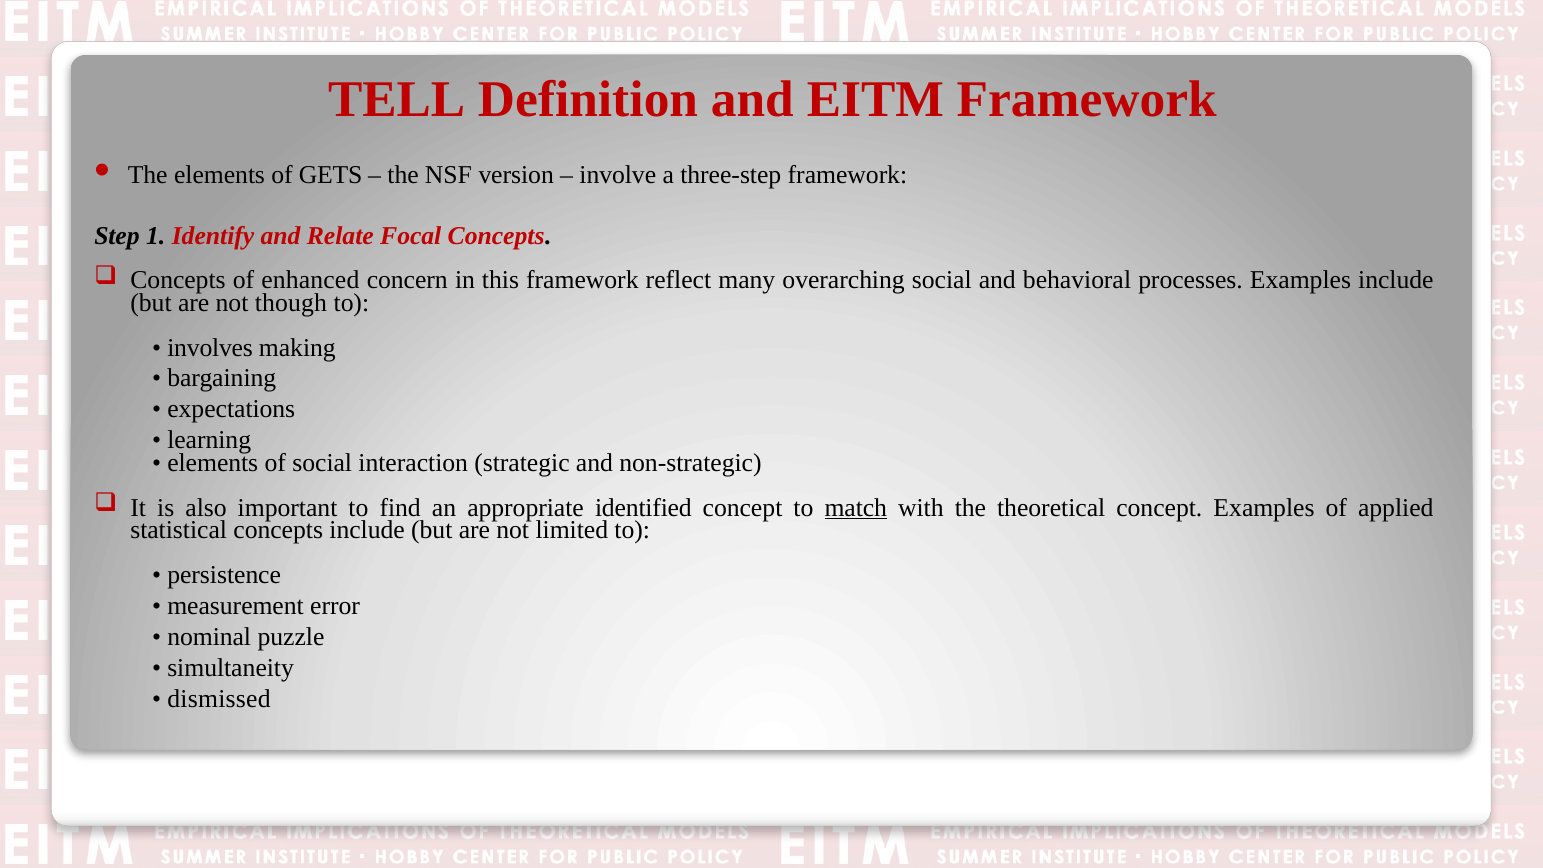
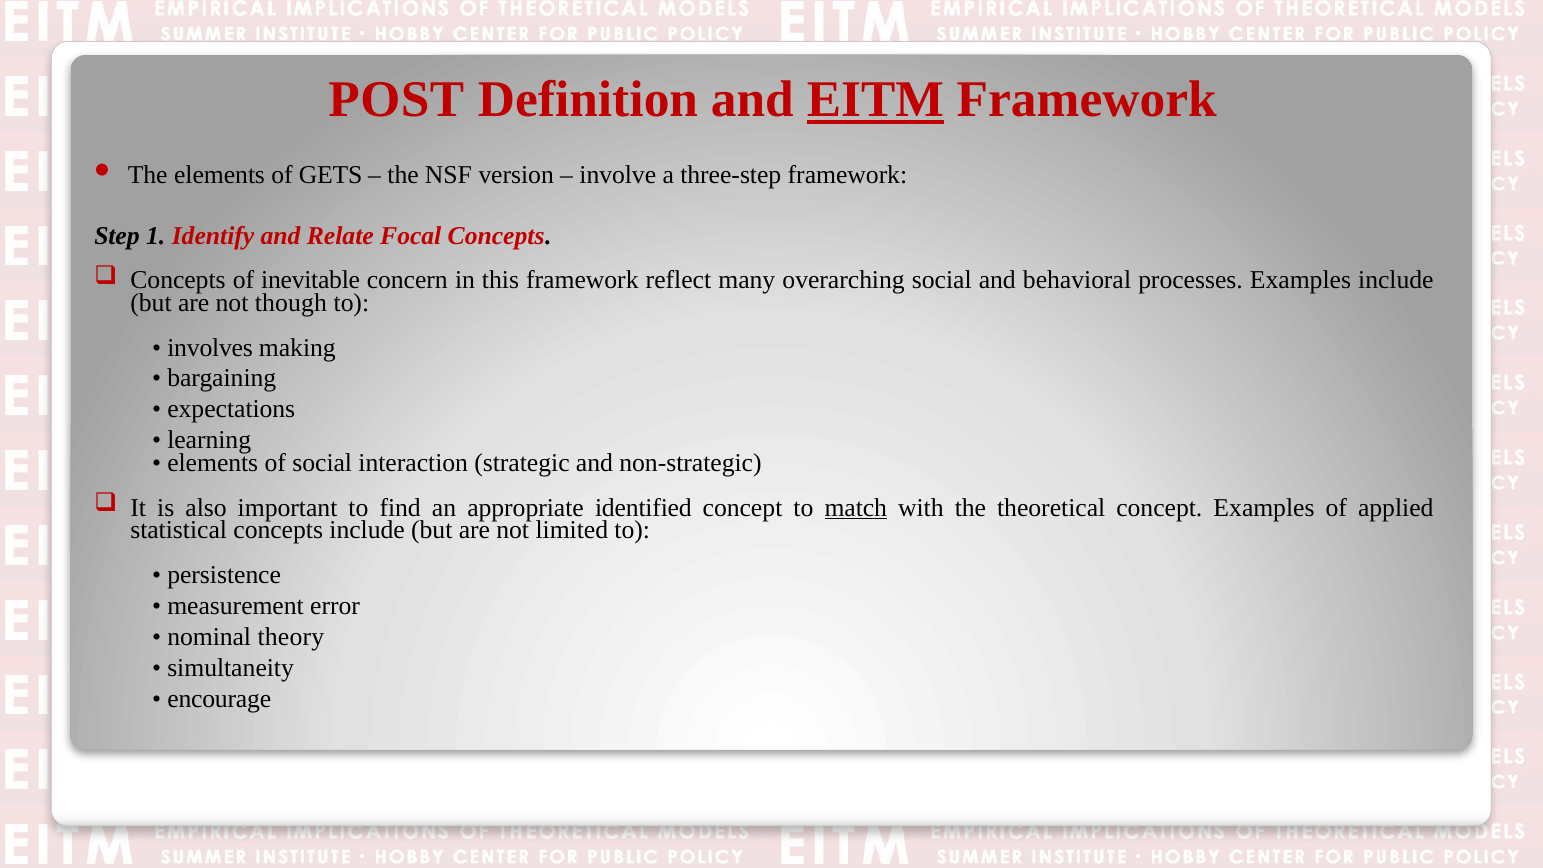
TELL: TELL -> POST (396, 100)
EITM underline: none -> present (875, 100)
enhanced: enhanced -> inevitable (311, 280)
puzzle: puzzle -> theory (291, 637)
dismissed: dismissed -> encourage (219, 699)
